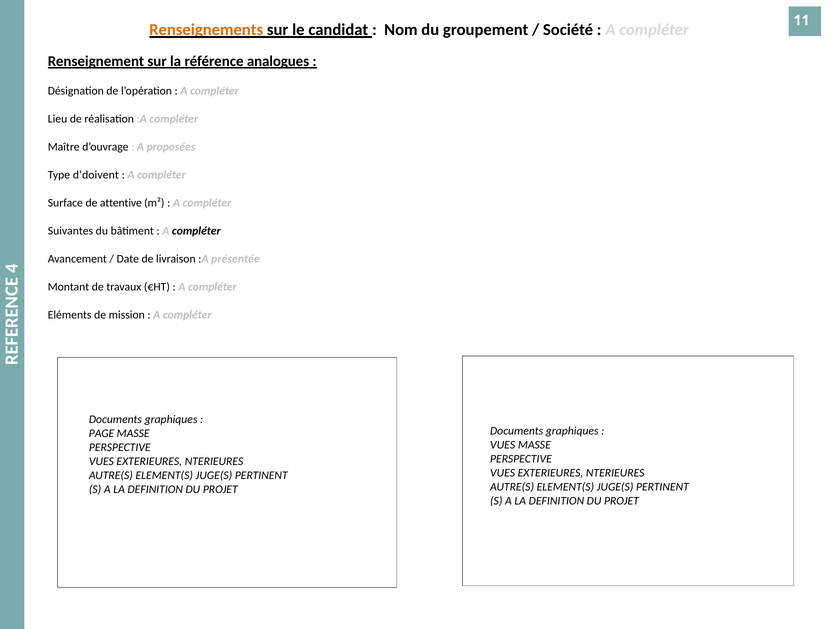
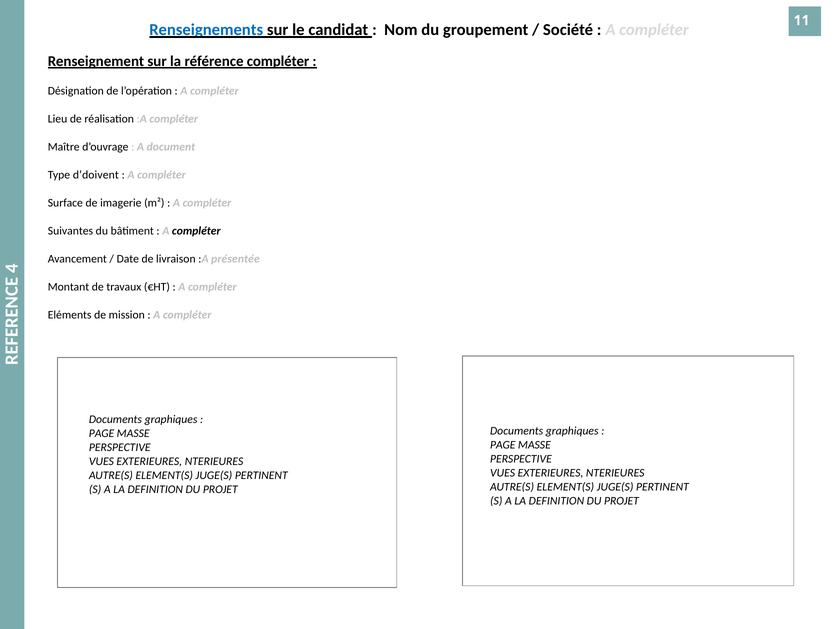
Renseignements colour: orange -> blue (206, 30)
référence analogues: analogues -> compléter (278, 61)
proposées: proposées -> document (171, 147)
attentive: attentive -> imagerie (121, 203)
VUES: VUES -> PAGE (503, 445)
